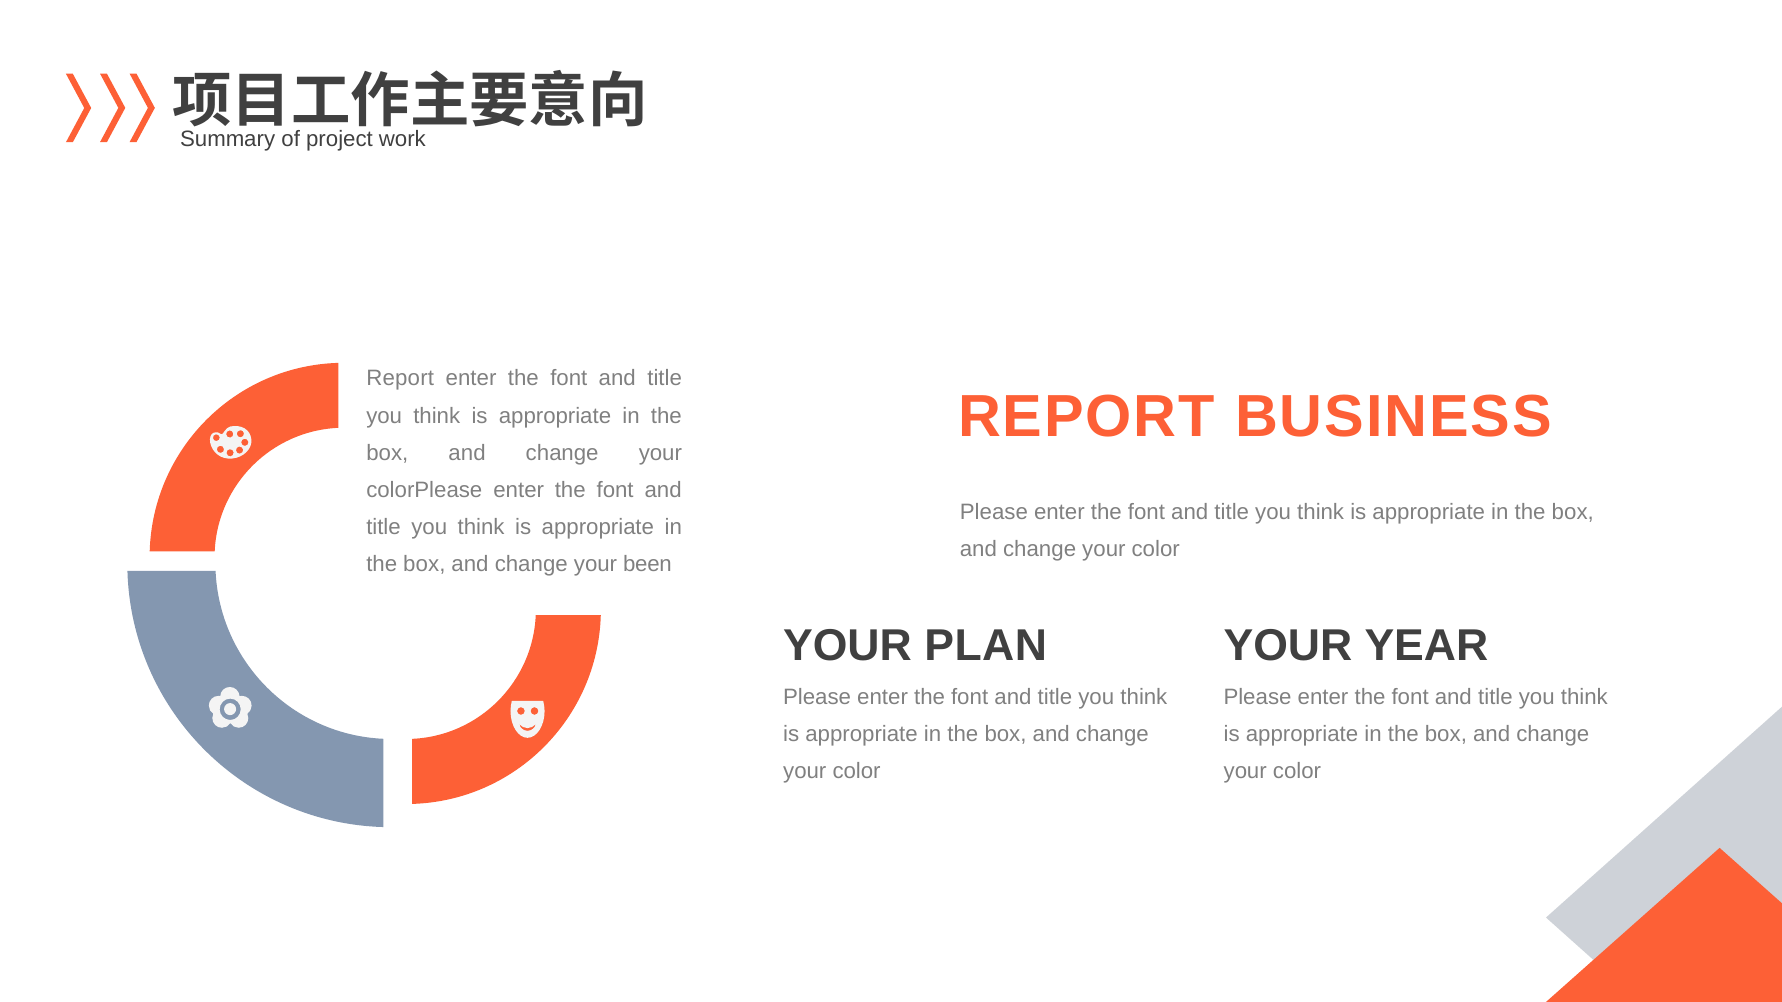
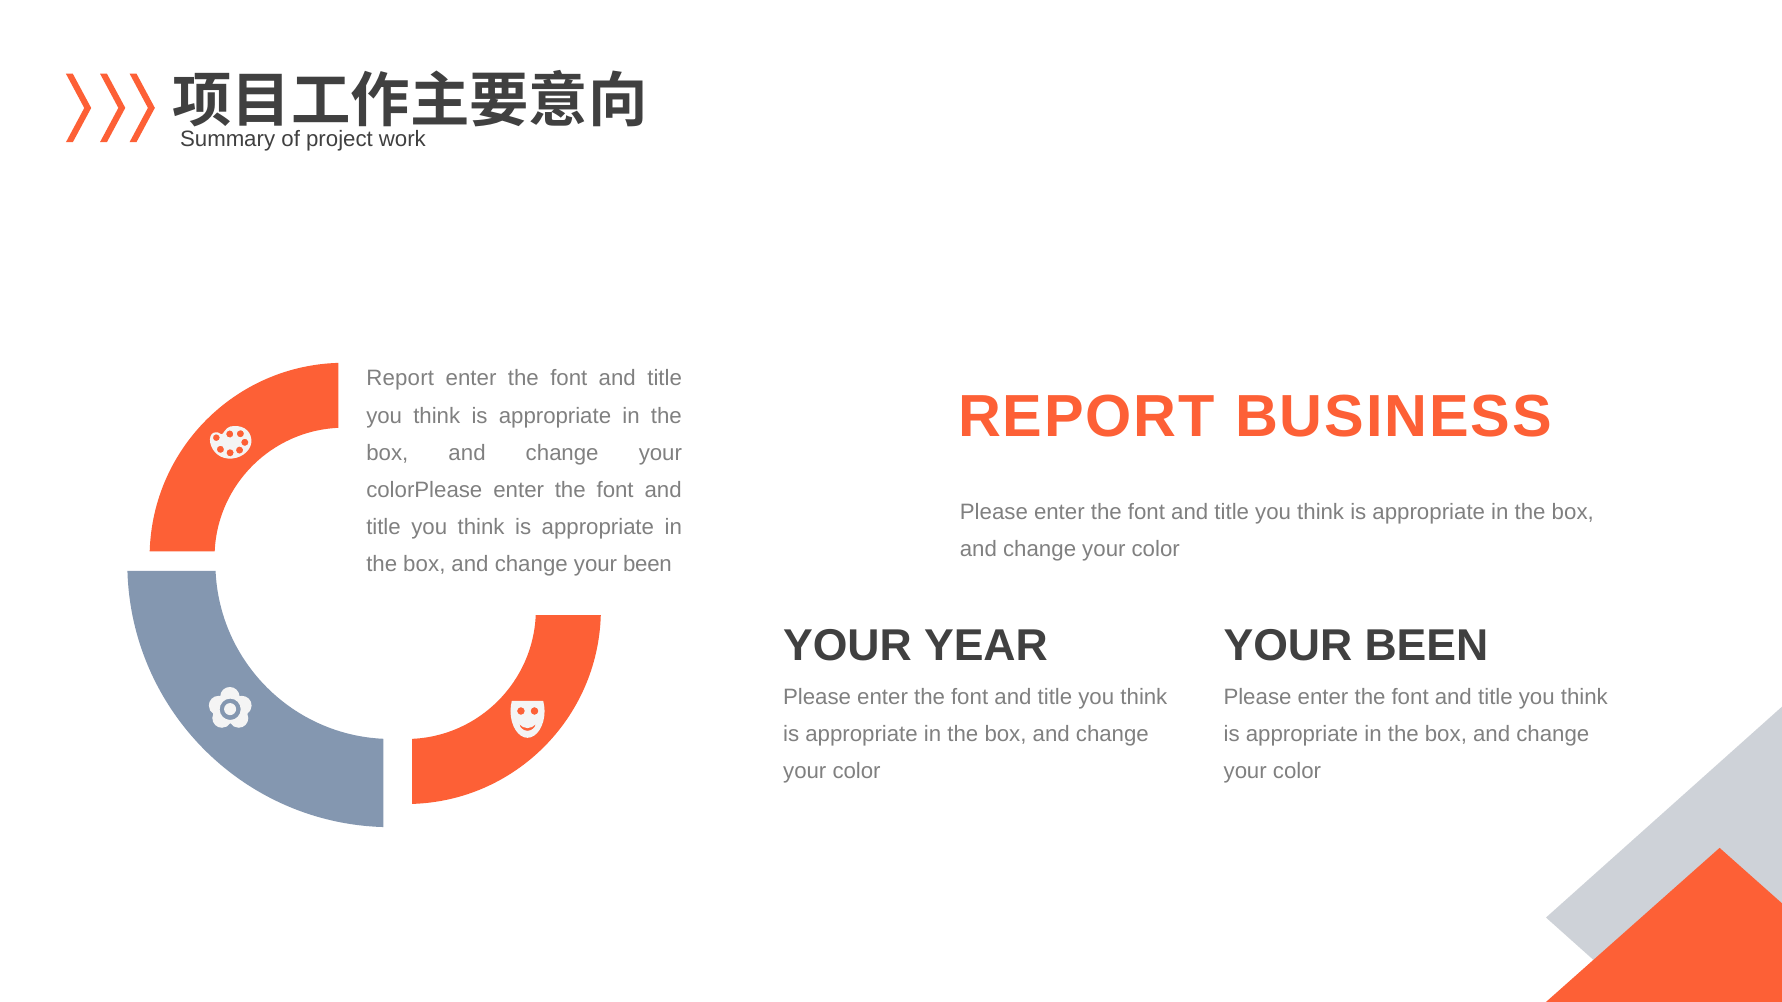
PLAN: PLAN -> YEAR (986, 646)
YEAR: YEAR -> BEEN (1426, 646)
